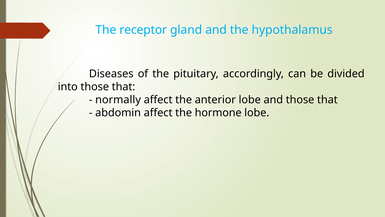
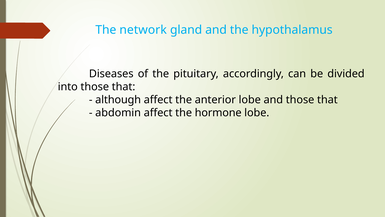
receptor: receptor -> network (143, 30)
normally: normally -> although (118, 100)
